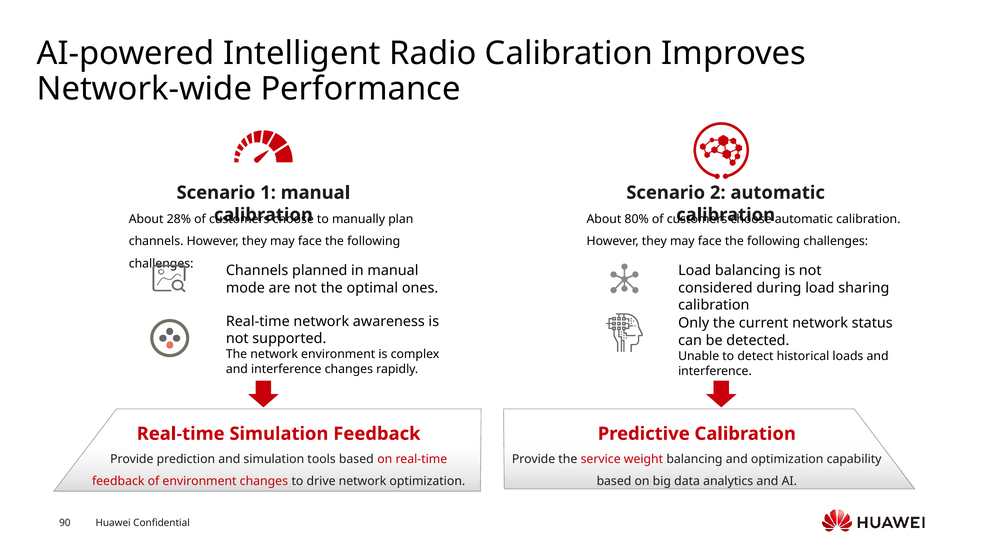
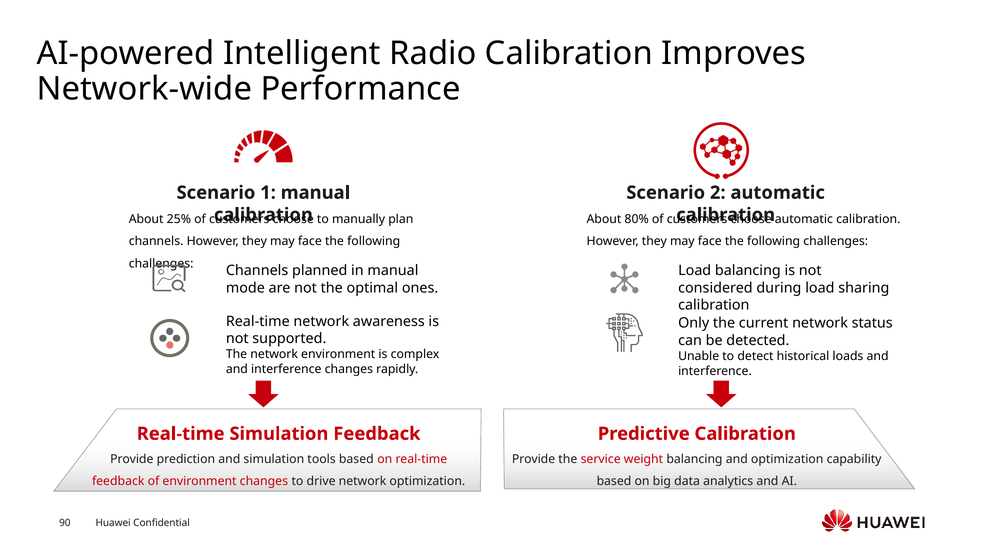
28%: 28% -> 25% (179, 219)
